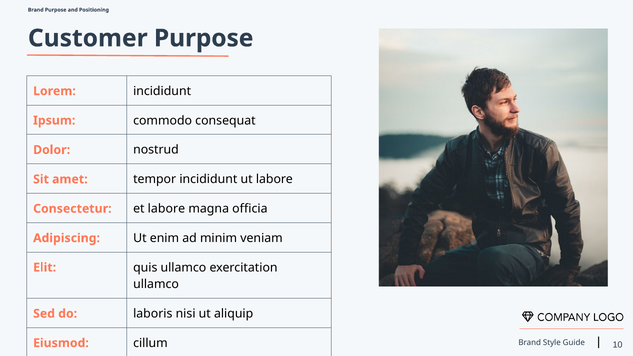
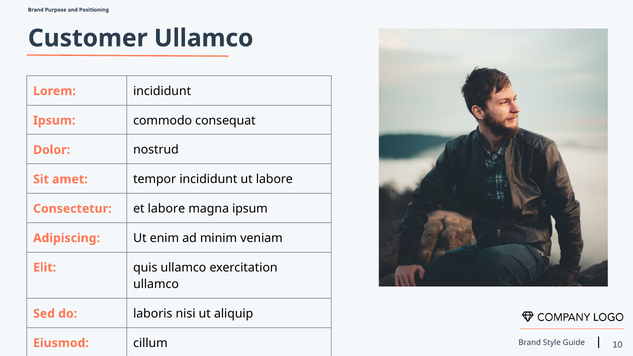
Customer Purpose: Purpose -> Ullamco (204, 38)
magna officia: officia -> ipsum (250, 209)
